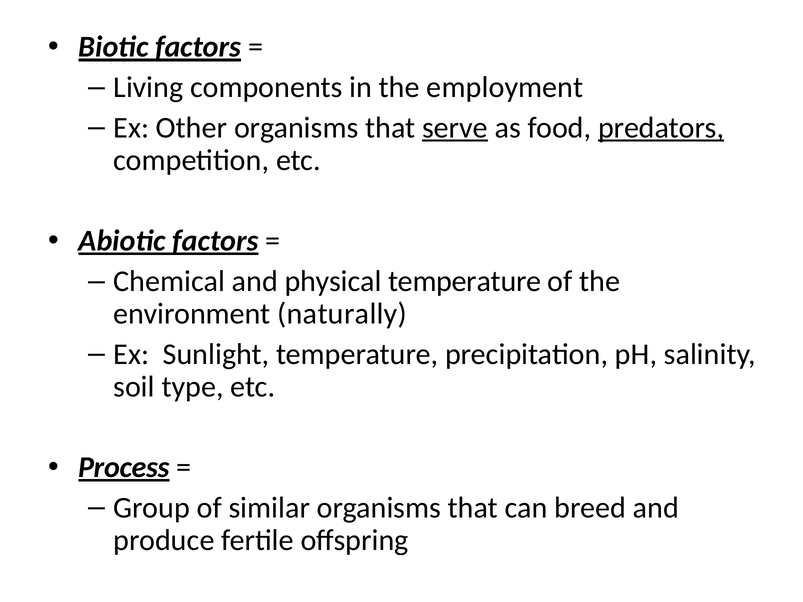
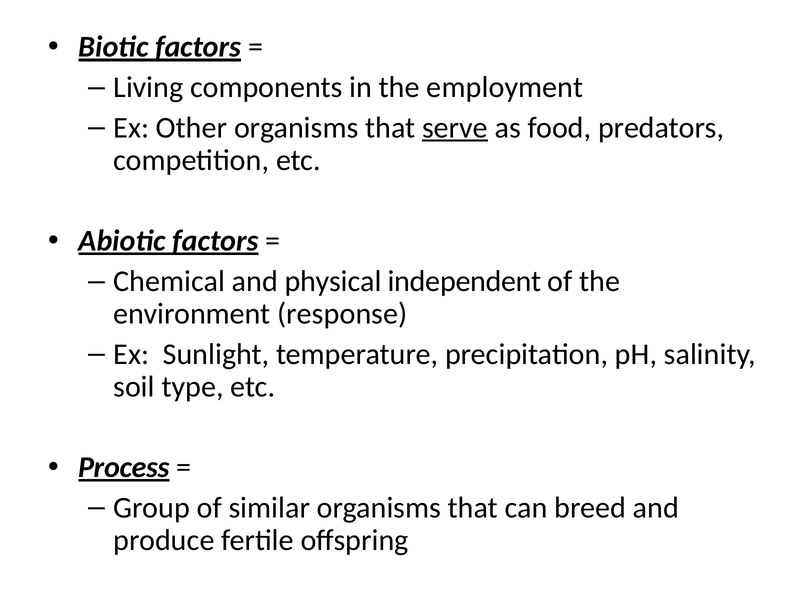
predators underline: present -> none (661, 128)
physical temperature: temperature -> independent (465, 281)
naturally: naturally -> response (342, 314)
